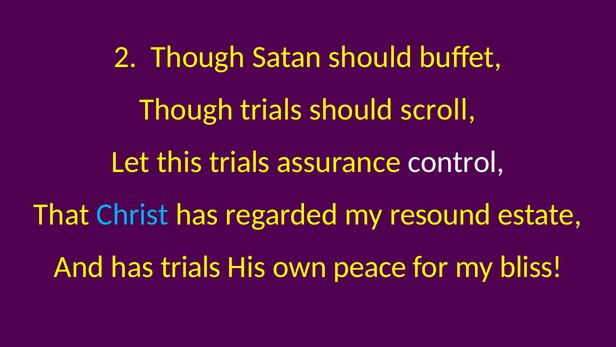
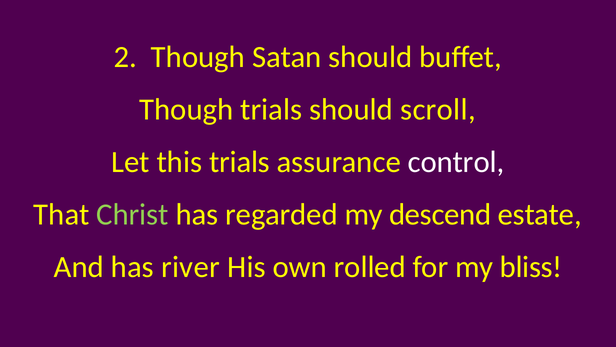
Christ colour: light blue -> light green (132, 214)
resound: resound -> descend (440, 214)
has trials: trials -> river (190, 267)
peace: peace -> rolled (370, 267)
